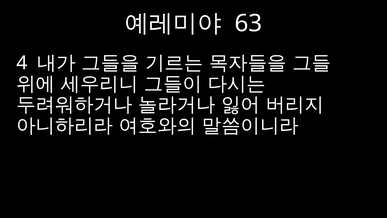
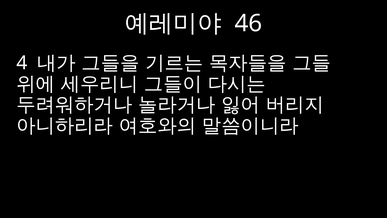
63: 63 -> 46 (248, 23)
